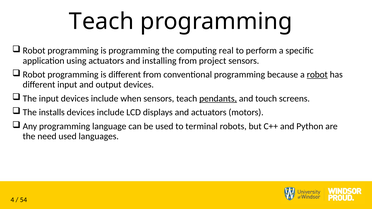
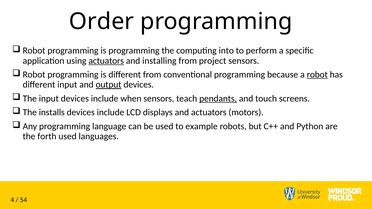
Teach: Teach -> Order (102, 21)
real: real -> into (226, 51)
actuators underline: none -> present (106, 61)
output underline: none -> present (109, 85)
terminal: terminal -> example (202, 126)
need: need -> forth (47, 137)
